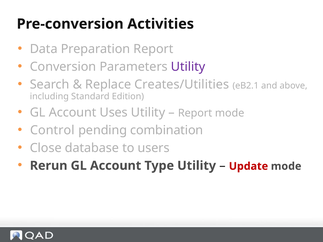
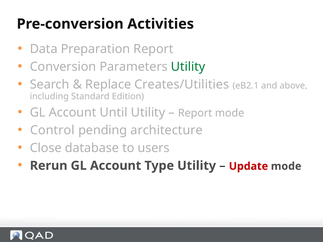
Utility colour: purple -> green (188, 67)
Uses: Uses -> Until (114, 113)
combination: combination -> architecture (167, 130)
